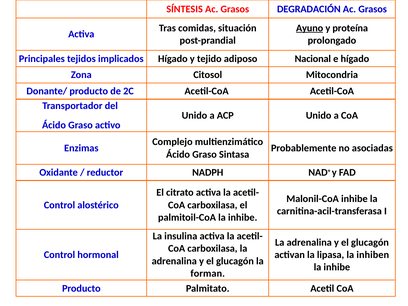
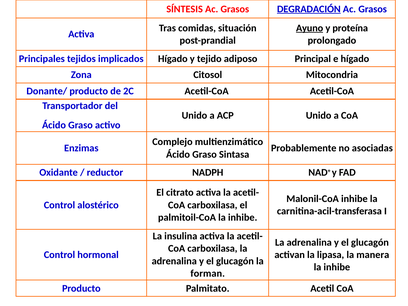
DEGRADACIÓN underline: none -> present (309, 9)
Nacional: Nacional -> Principal (313, 59)
inhiben: inhiben -> manera (373, 255)
